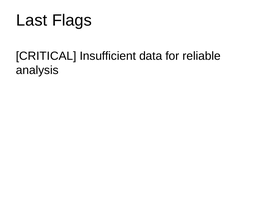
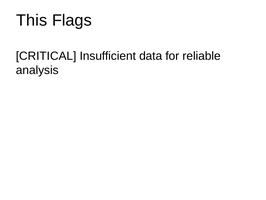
Last: Last -> This (32, 20)
